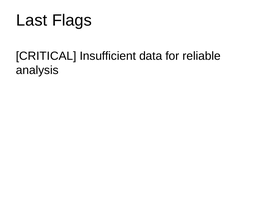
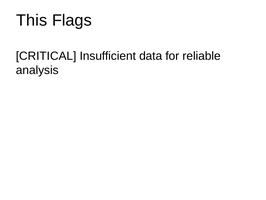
Last: Last -> This (32, 20)
